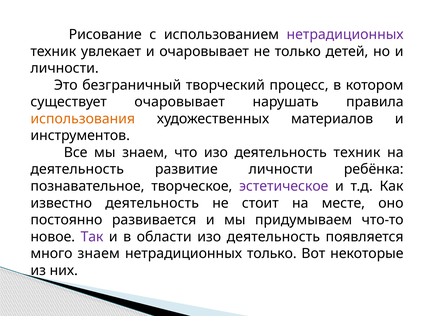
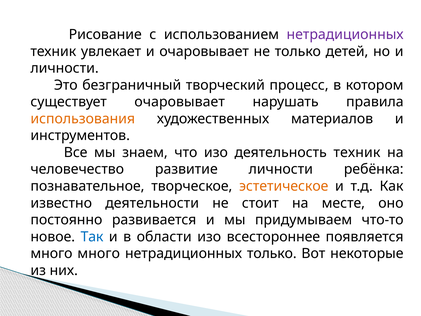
деятельность: деятельность -> человечество (77, 169)
эстетическое colour: purple -> orange (284, 186)
известно деятельность: деятельность -> деятельности (152, 203)
Так colour: purple -> blue (92, 237)
области изо деятельность: деятельность -> всестороннее (273, 237)
много знаем: знаем -> много (99, 253)
